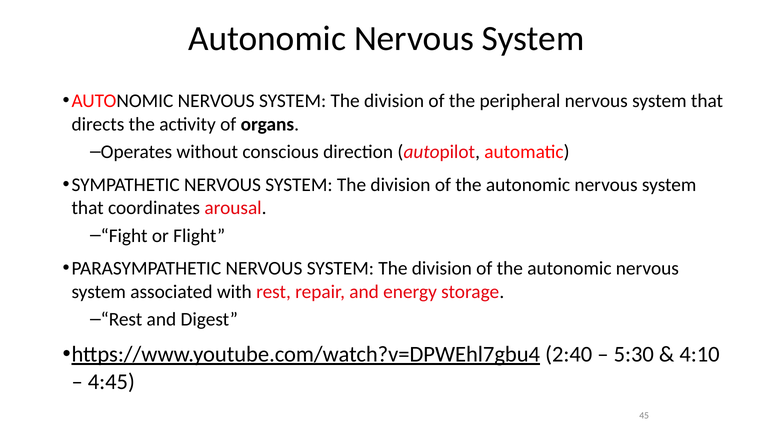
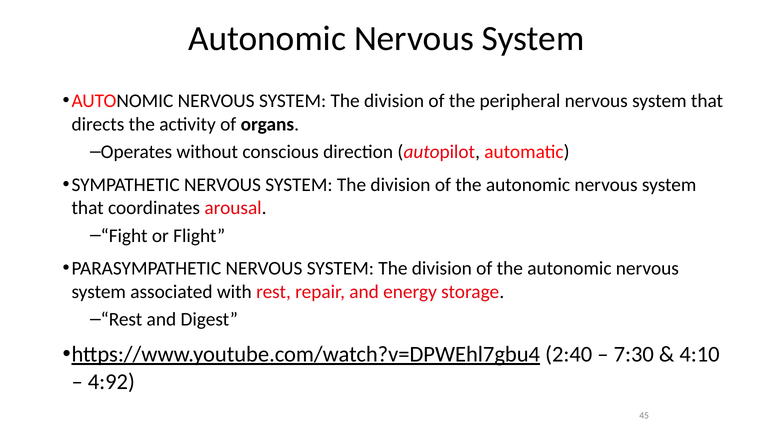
5:30: 5:30 -> 7:30 (634, 354)
4:45: 4:45 -> 4:92 (111, 382)
